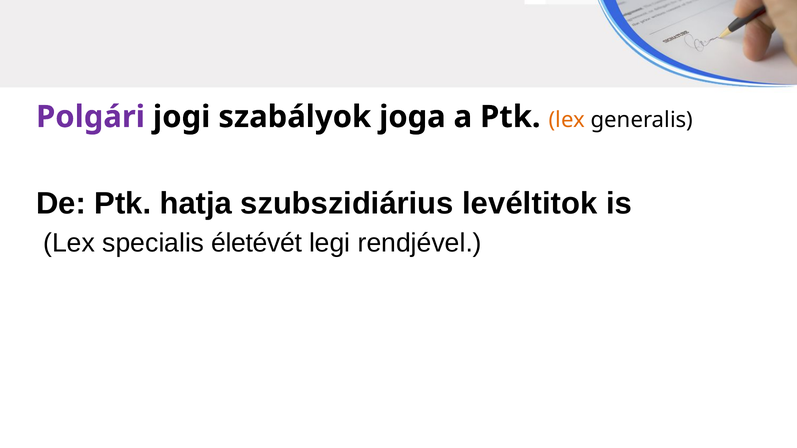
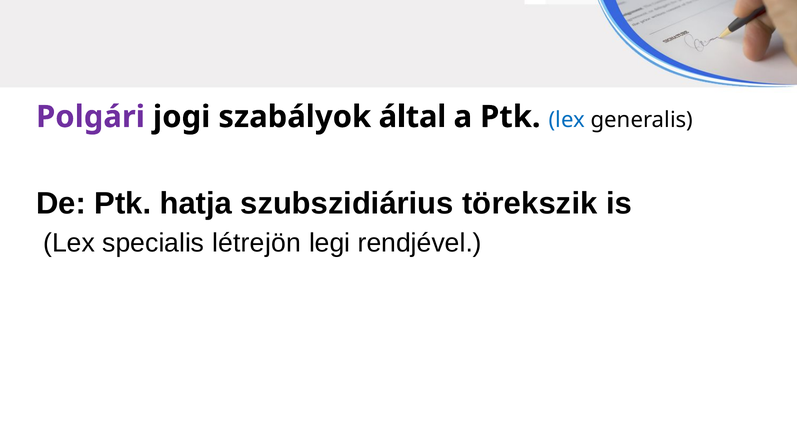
joga: joga -> által (412, 117)
lex colour: orange -> blue (567, 120)
levéltitok: levéltitok -> törekszik (530, 204)
életévét: életévét -> létrejön (256, 243)
